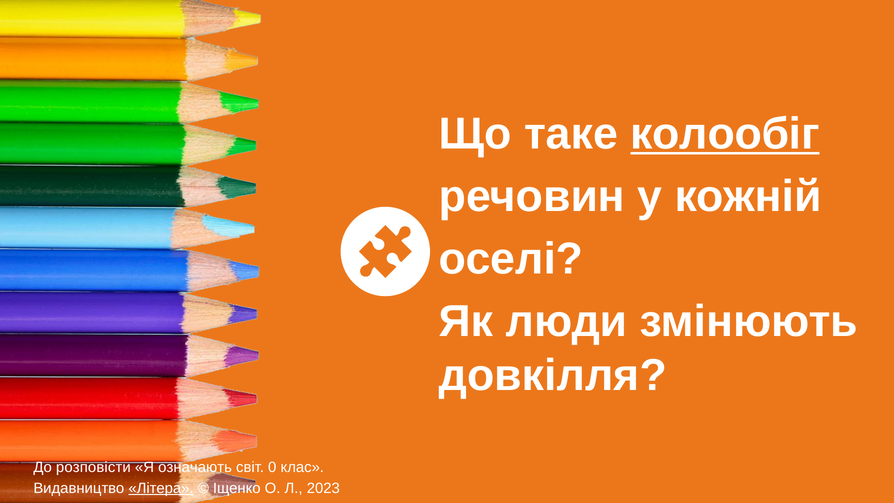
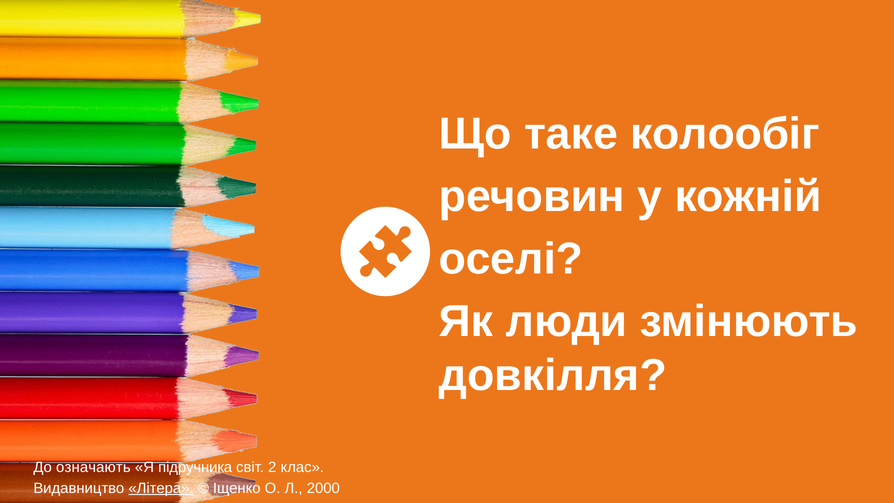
колообіг underline: present -> none (725, 134)
розповісти: розповісти -> означають (93, 467)
означають: означають -> підручника (195, 467)
0: 0 -> 2 (272, 467)
2023: 2023 -> 2000 (323, 488)
